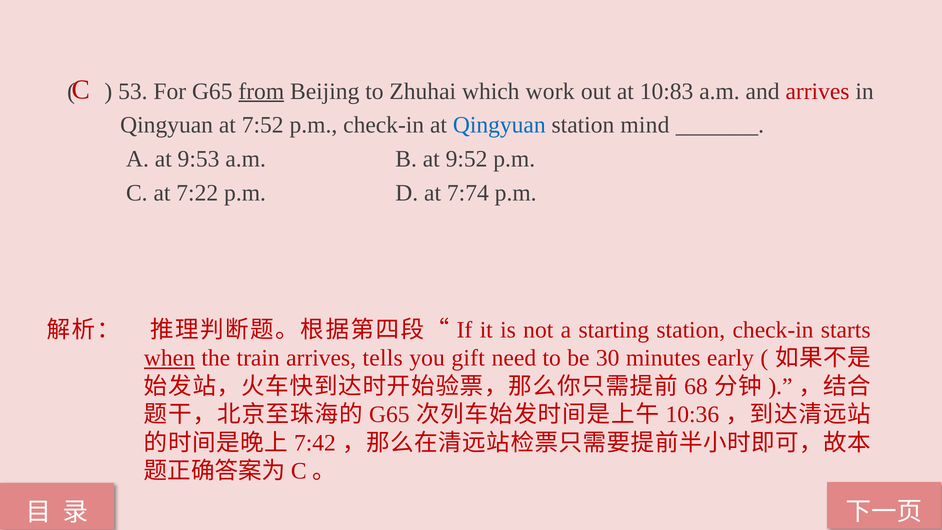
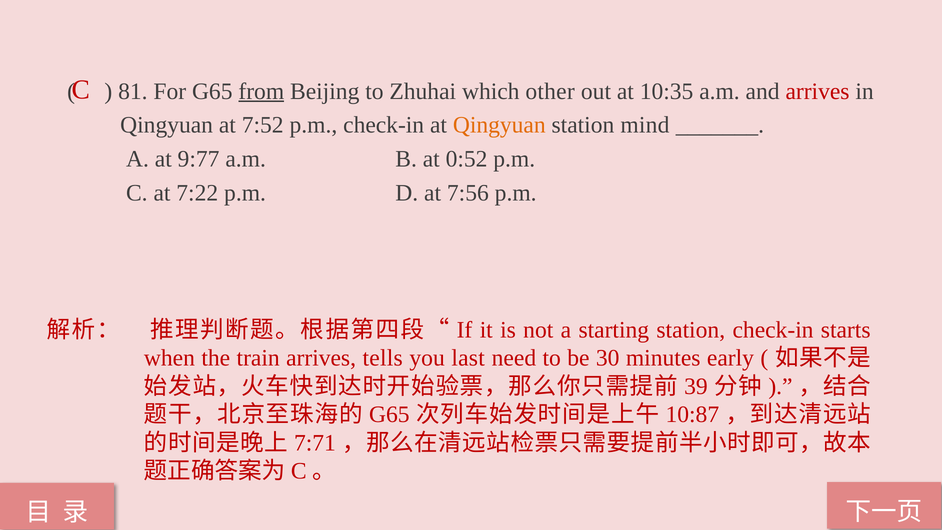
53: 53 -> 81 (133, 91)
work: work -> other (550, 91)
10:83: 10:83 -> 10:35 (667, 91)
Qingyuan colour: blue -> orange (499, 125)
9:53: 9:53 -> 9:77 (199, 159)
9:52: 9:52 -> 0:52 (467, 159)
7:74: 7:74 -> 7:56 (468, 193)
when underline: present -> none (169, 358)
gift: gift -> last (468, 358)
68: 68 -> 39 (696, 386)
10:36: 10:36 -> 10:87 (692, 415)
7:42: 7:42 -> 7:71 (315, 443)
